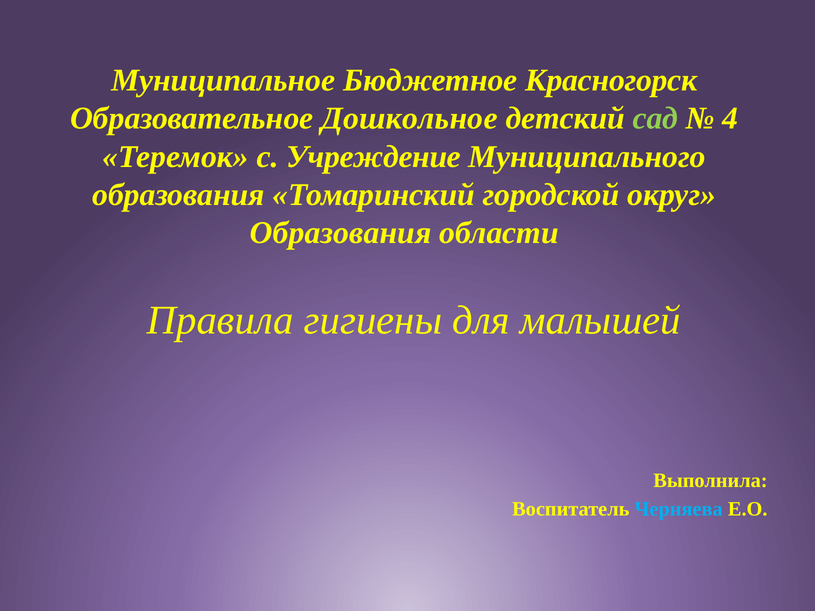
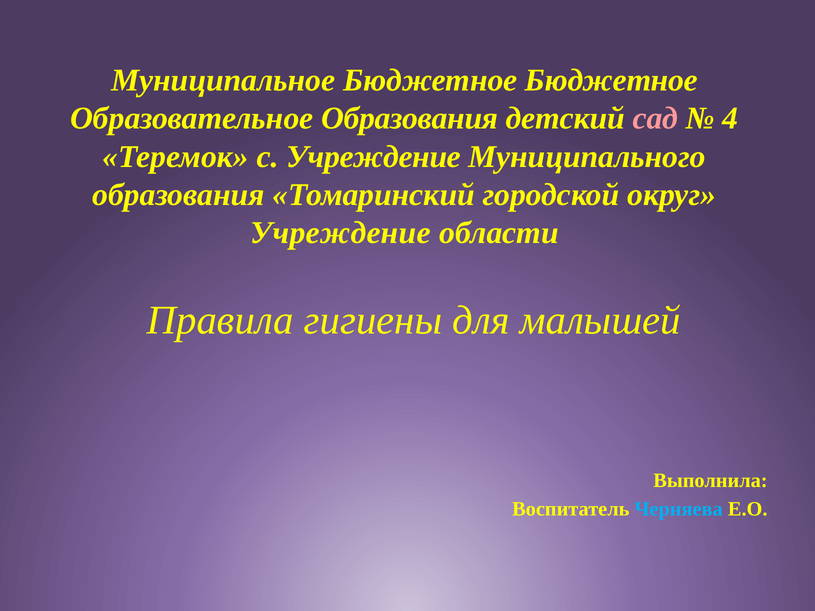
Бюджетное Красногорск: Красногорск -> Бюджетное (611, 81)
Образовательное Дошкольное: Дошкольное -> Образования (410, 119)
сад colour: light green -> pink (655, 119)
Образования: Образования -> Учреждение (341, 233)
